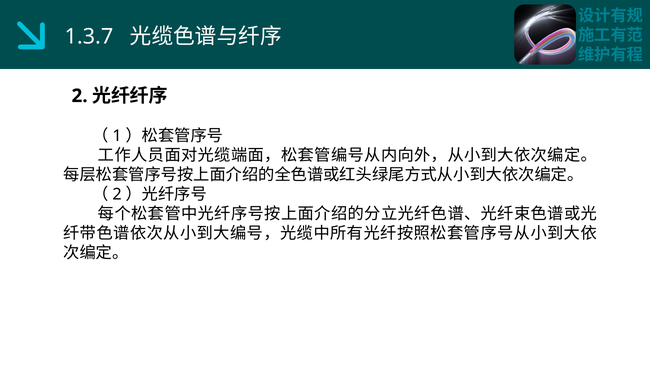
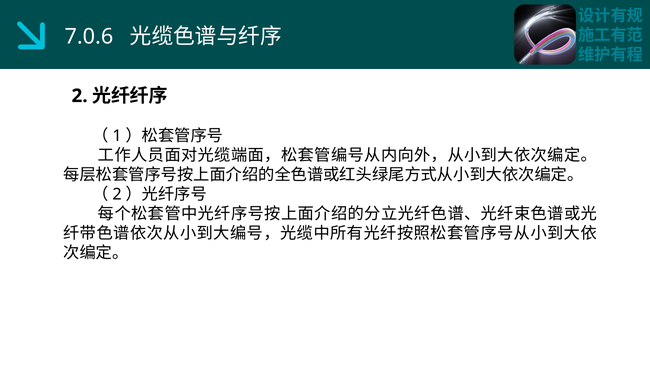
1.3.7: 1.3.7 -> 7.0.6 (89, 37)
